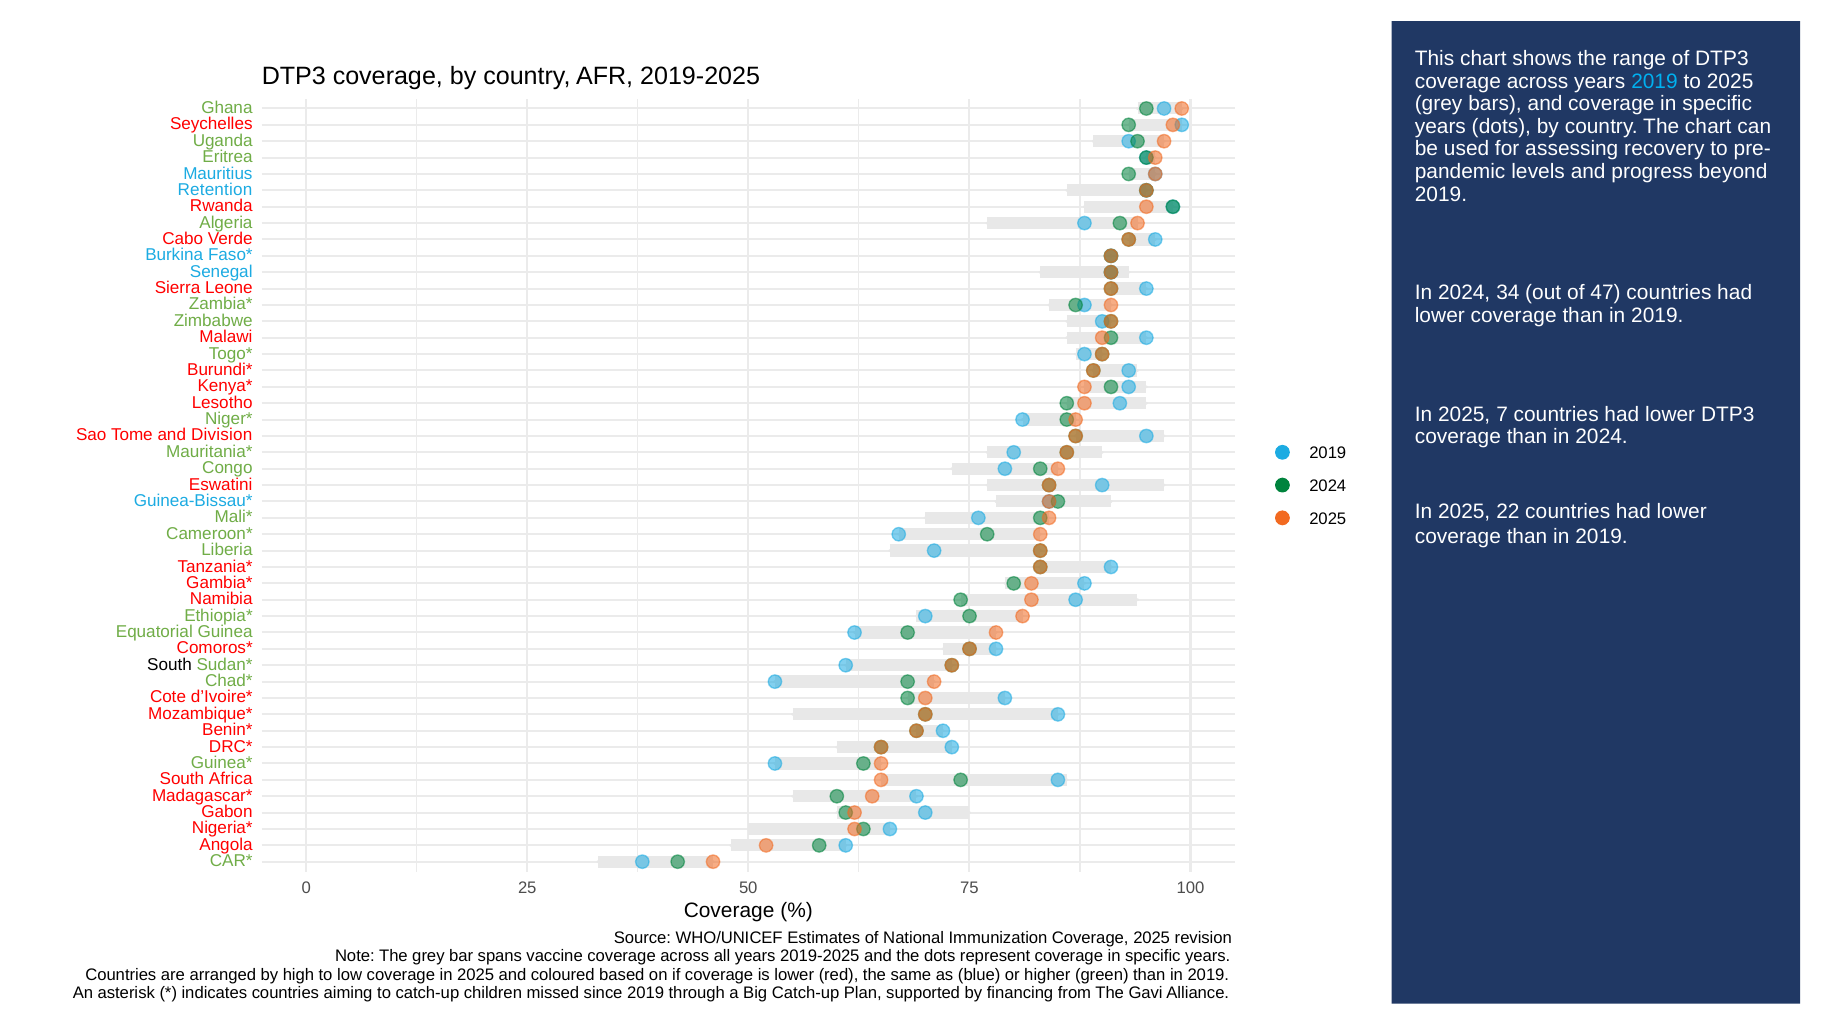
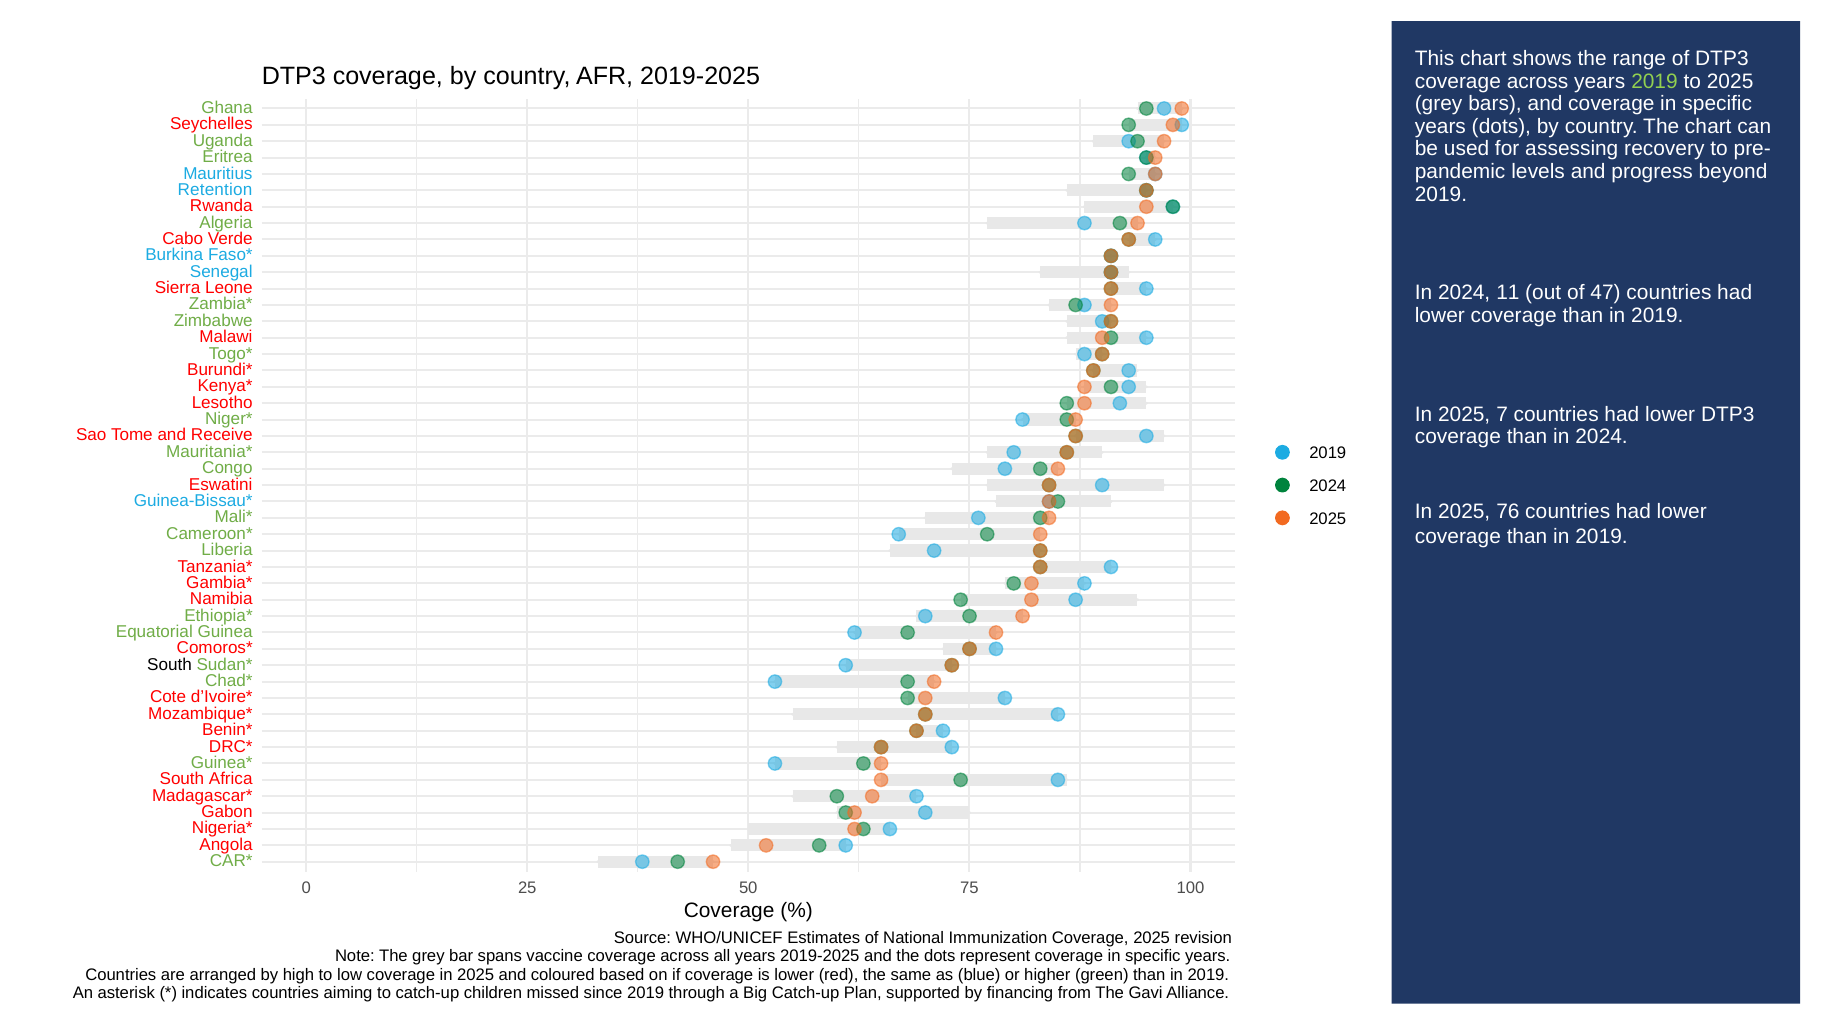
2019 colour: light blue -> light green (1654, 81)
34: 34 -> 11 (1508, 293)
Division: Division -> Receive (222, 436)
22: 22 -> 76 (1508, 512)
